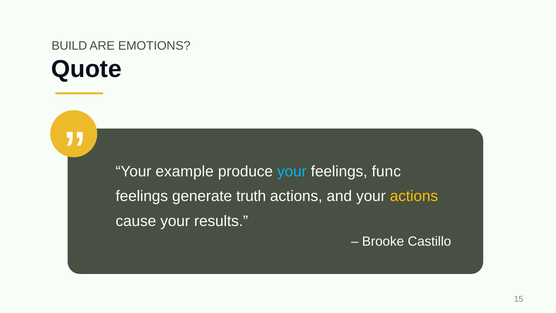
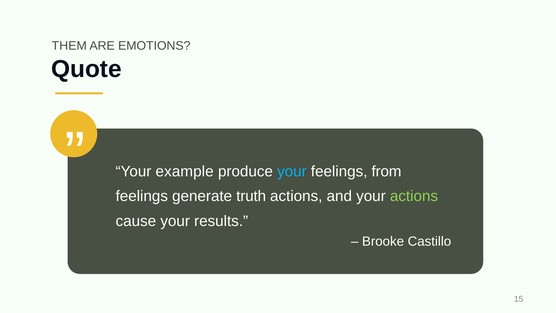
BUILD: BUILD -> THEM (69, 46)
func: func -> from (387, 171)
actions colour: yellow -> light green (414, 196)
